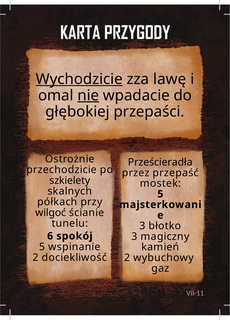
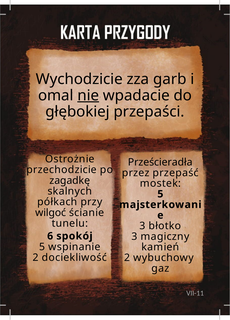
Wychodzicie underline: present -> none (79, 79)
lawę: lawę -> garb (170, 79)
szkielety: szkielety -> zagadkę (70, 180)
